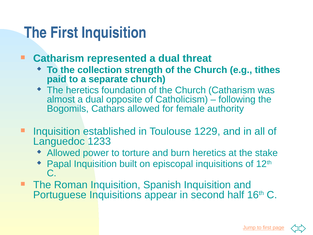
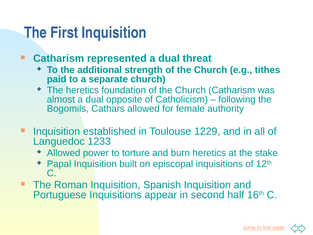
collection: collection -> additional (100, 70)
